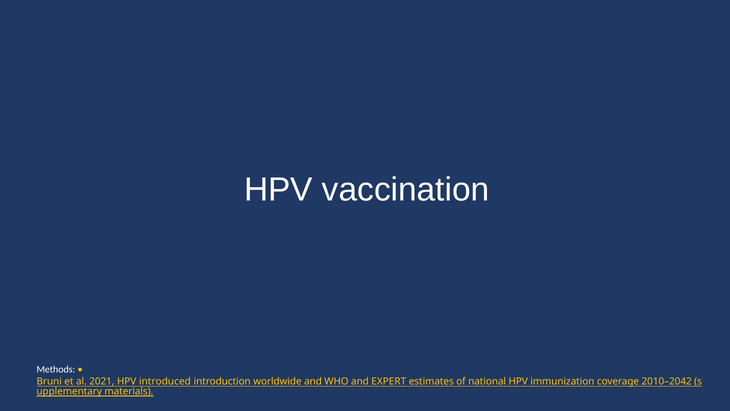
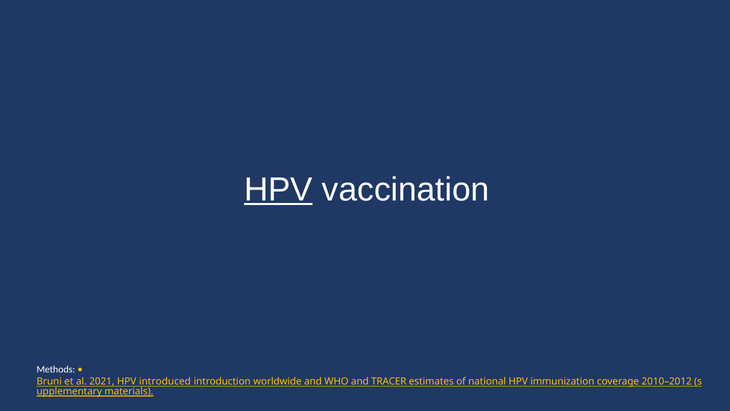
HPV underline: none -> present (278, 189)
EXPERT: EXPERT -> TRACER (389, 381)
2010–2042: 2010–2042 -> 2010–2012 (667, 381)
